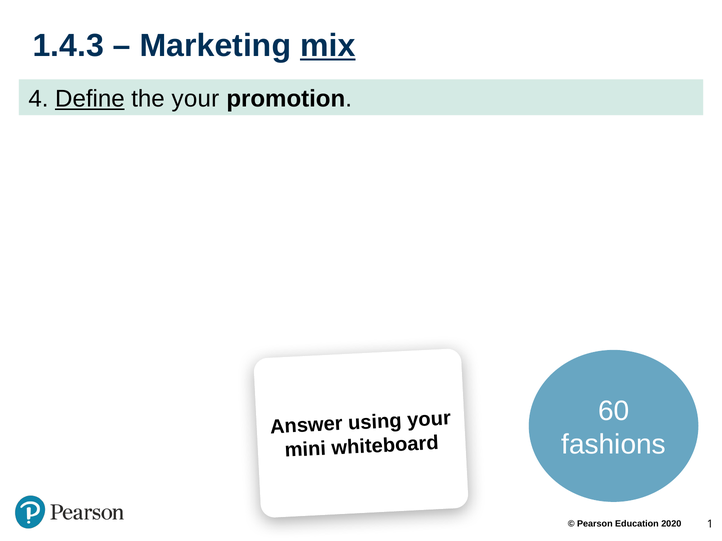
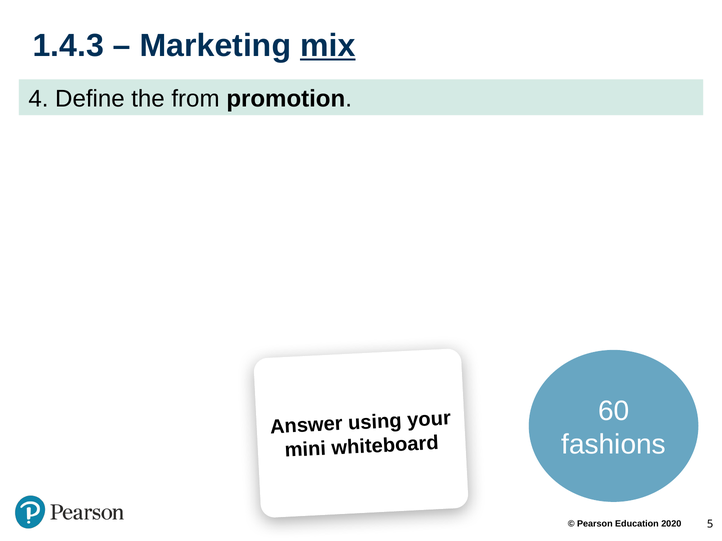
Define underline: present -> none (90, 99)
the your: your -> from (195, 99)
1: 1 -> 5 (710, 525)
